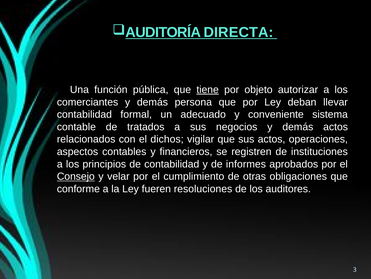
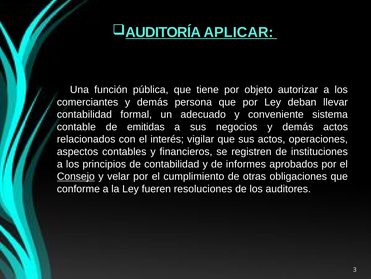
DIRECTA: DIRECTA -> APLICAR (238, 32)
tiene underline: present -> none (208, 89)
tratados: tratados -> emitidas (146, 127)
dichos: dichos -> interés (167, 139)
